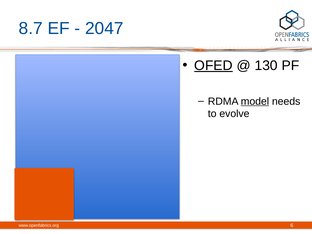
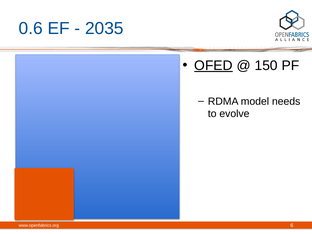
8.7: 8.7 -> 0.6 (31, 29)
2047: 2047 -> 2035 (104, 29)
130: 130 -> 150 (266, 66)
model underline: present -> none (255, 101)
